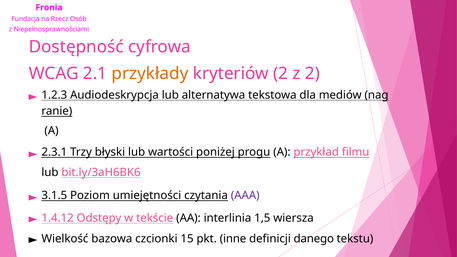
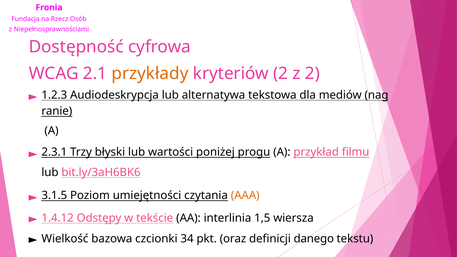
AAA colour: purple -> orange (245, 195)
15: 15 -> 34 (187, 239)
inne: inne -> oraz (233, 239)
